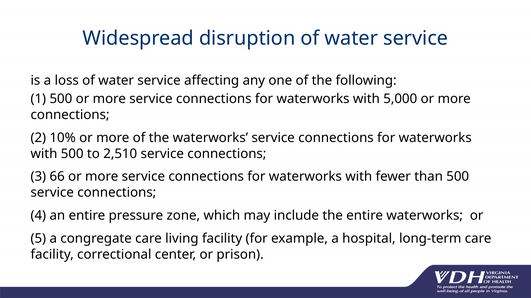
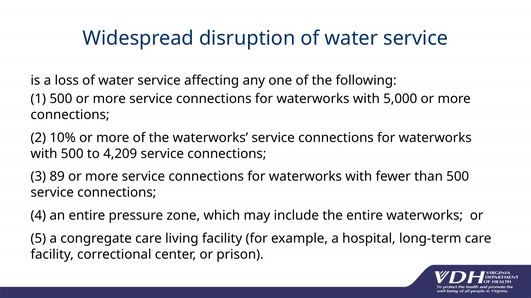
2,510: 2,510 -> 4,209 (120, 154)
66: 66 -> 89 (57, 177)
